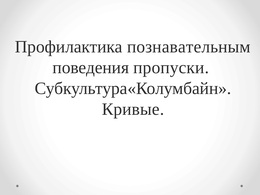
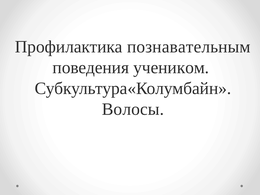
пропуски: пропуски -> учеником (171, 68)
Кривые: Кривые -> Волосы (133, 109)
